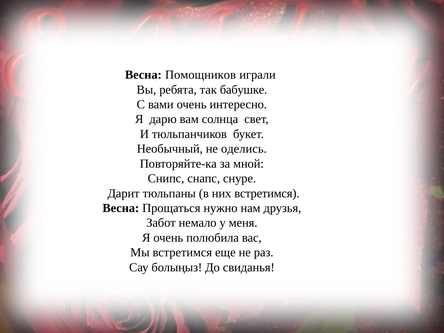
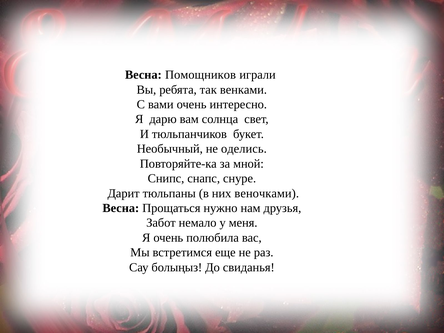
бабушке: бабушке -> венками (243, 90)
них встретимся: встретимся -> веночками (267, 193)
